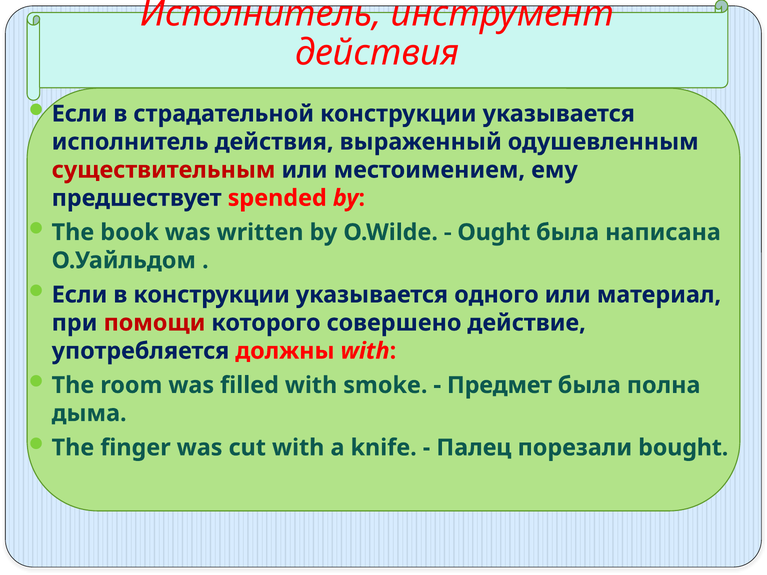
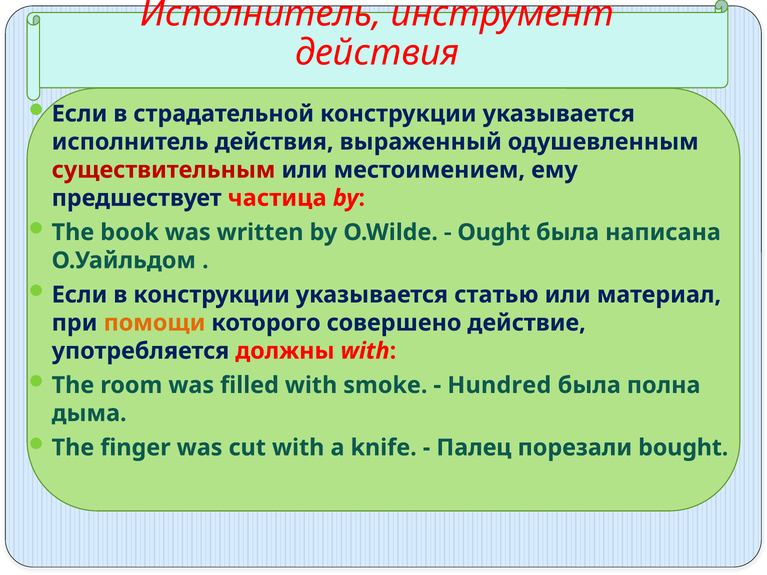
spended: spended -> частица (277, 198)
одного: одного -> статью (496, 295)
помощи colour: red -> orange (154, 323)
Предмет: Предмет -> Hundred (499, 385)
